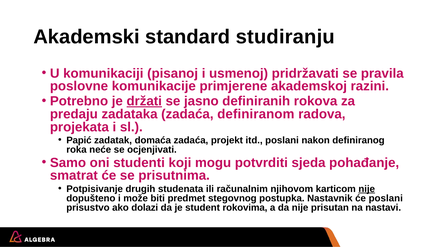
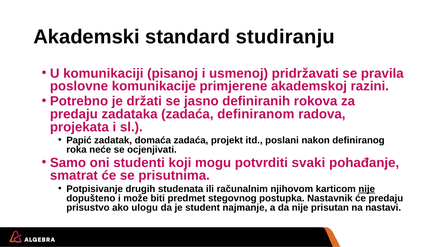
držati underline: present -> none (144, 101)
sjeda: sjeda -> svaki (308, 163)
će poslani: poslani -> predaju (386, 198)
dolazi: dolazi -> ulogu (145, 207)
rokovima: rokovima -> najmanje (245, 207)
